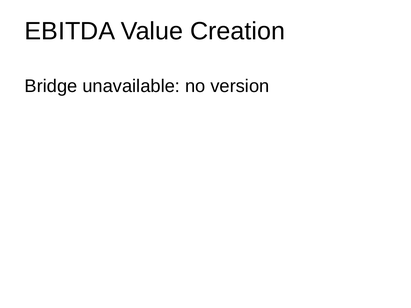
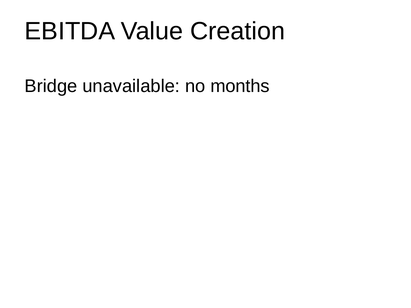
version: version -> months (240, 86)
